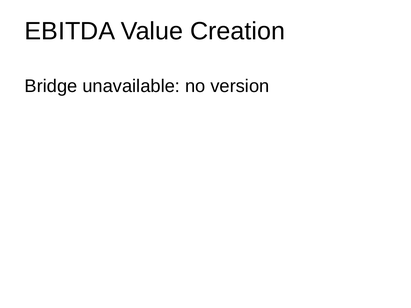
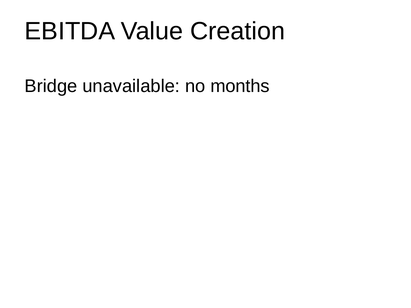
version: version -> months (240, 86)
